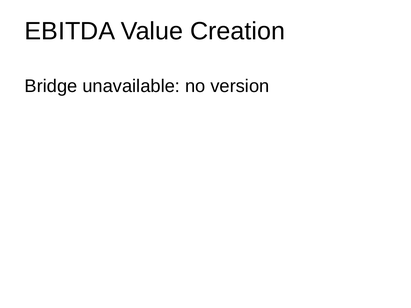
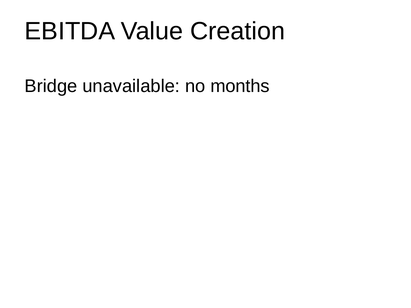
version: version -> months (240, 86)
